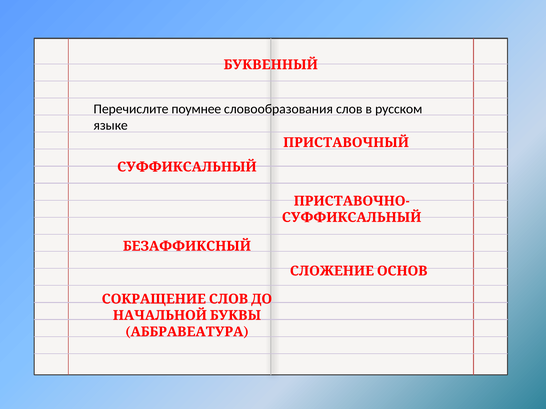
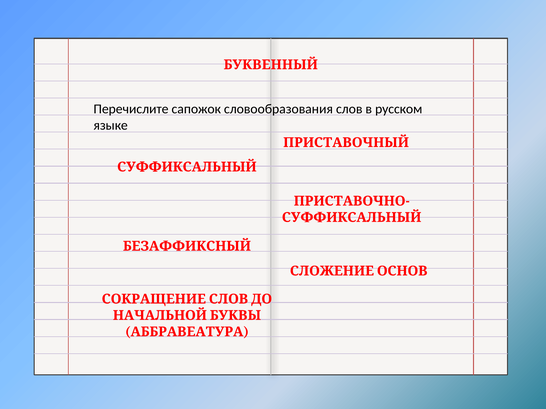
поумнее: поумнее -> сапожок (196, 109)
